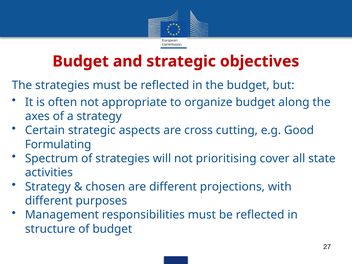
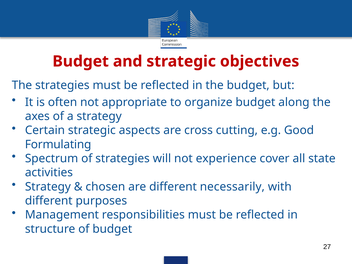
prioritising: prioritising -> experience (226, 158)
projections: projections -> necessarily (232, 187)
